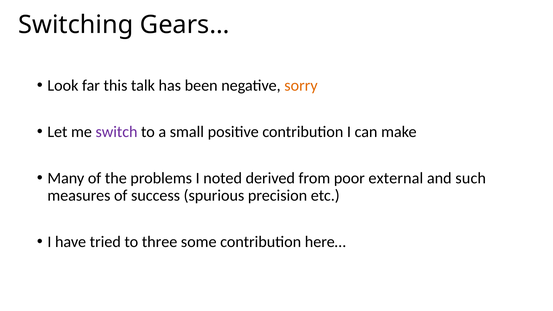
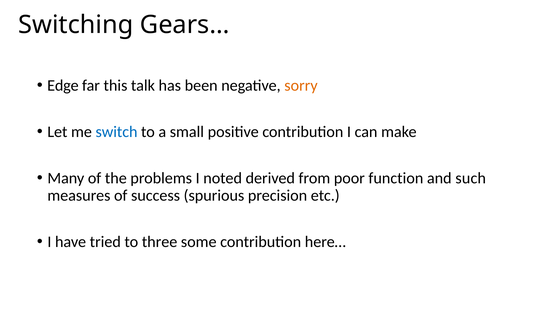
Look: Look -> Edge (63, 85)
switch colour: purple -> blue (117, 132)
external: external -> function (396, 178)
